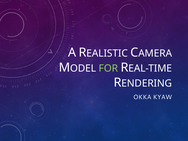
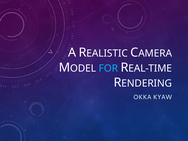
FOR colour: light green -> light blue (108, 68)
